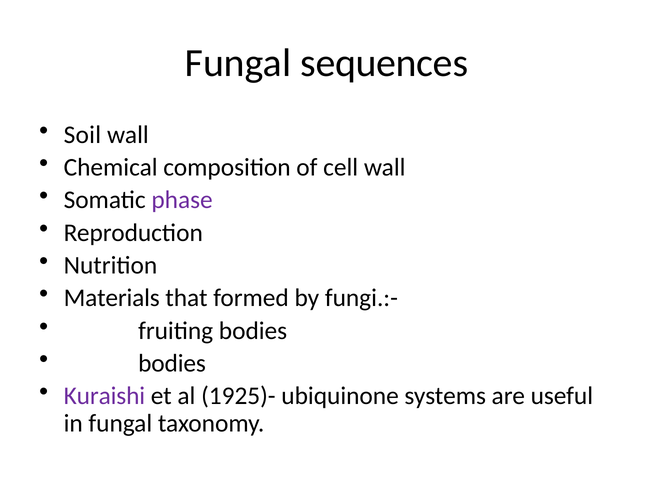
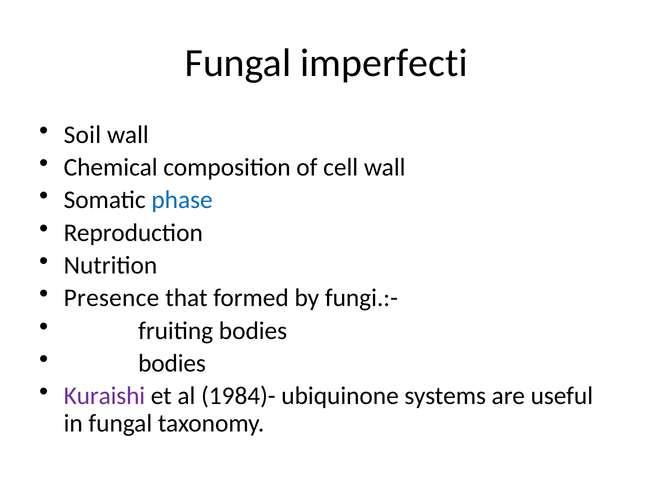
sequences: sequences -> imperfecti (384, 63)
phase colour: purple -> blue (182, 200)
Materials: Materials -> Presence (111, 298)
1925)-: 1925)- -> 1984)- (238, 396)
